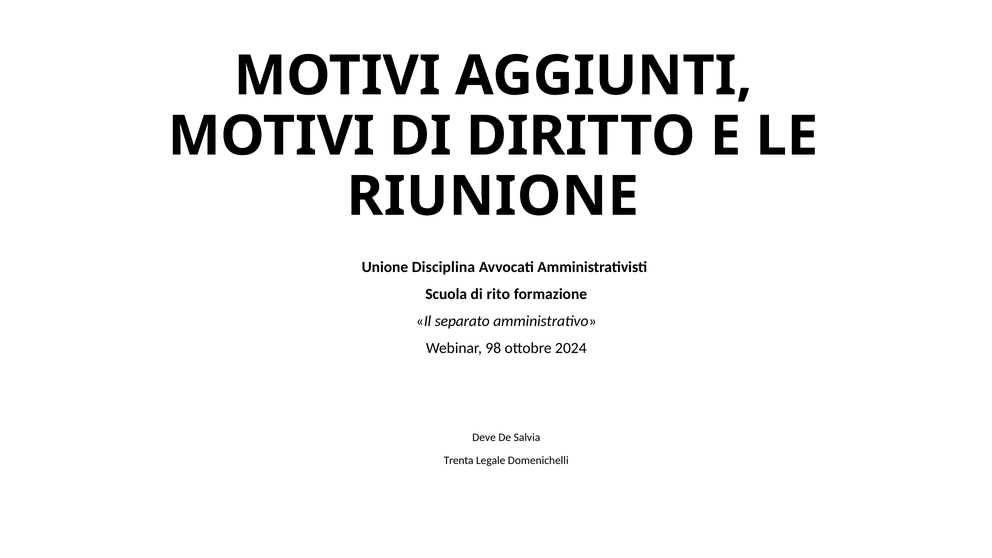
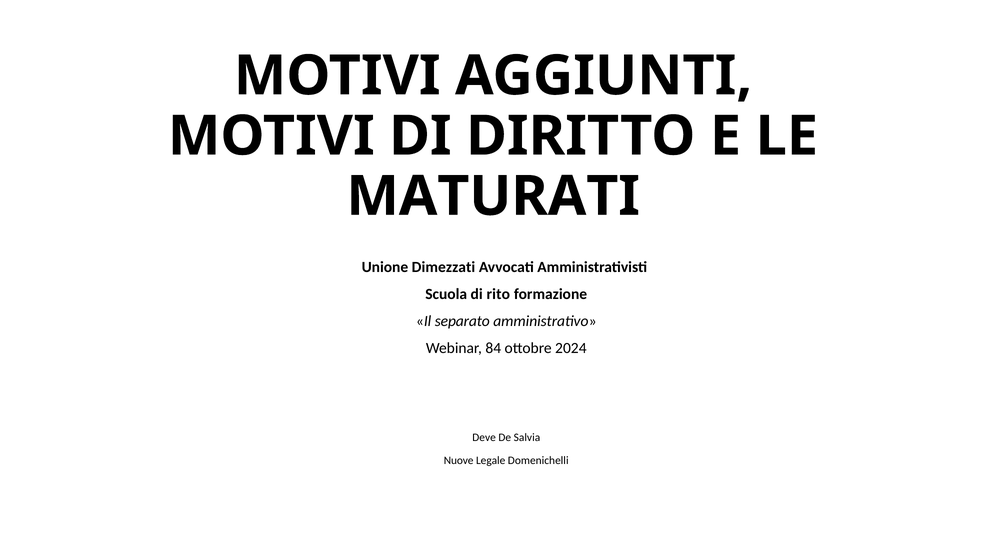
RIUNIONE: RIUNIONE -> MATURATI (493, 196)
Disciplina: Disciplina -> Dimezzati (443, 267)
98: 98 -> 84 (493, 348)
Trenta: Trenta -> Nuove (459, 460)
